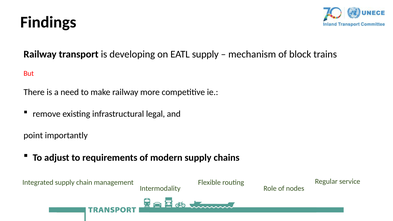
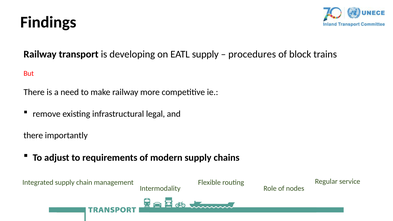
mechanism: mechanism -> procedures (252, 54)
point: point -> there (33, 135)
